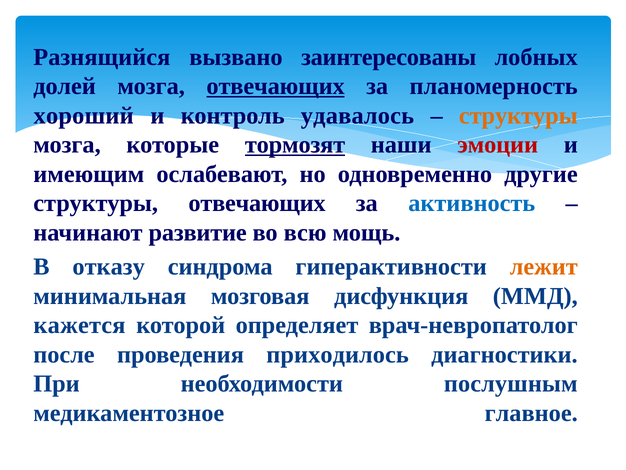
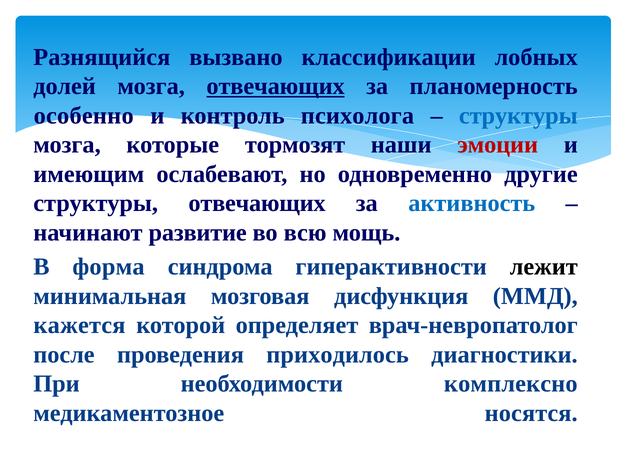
заинтересованы: заинтересованы -> классификации (389, 57)
хороший: хороший -> особенно (84, 115)
удавалось: удавалось -> психолога (357, 115)
структуры colour: orange -> blue (518, 115)
тормозят underline: present -> none (295, 145)
отказу: отказу -> форма (109, 266)
лежит colour: orange -> black (544, 266)
послушным: послушным -> комплексно (511, 383)
главное: главное -> носятся (531, 413)
